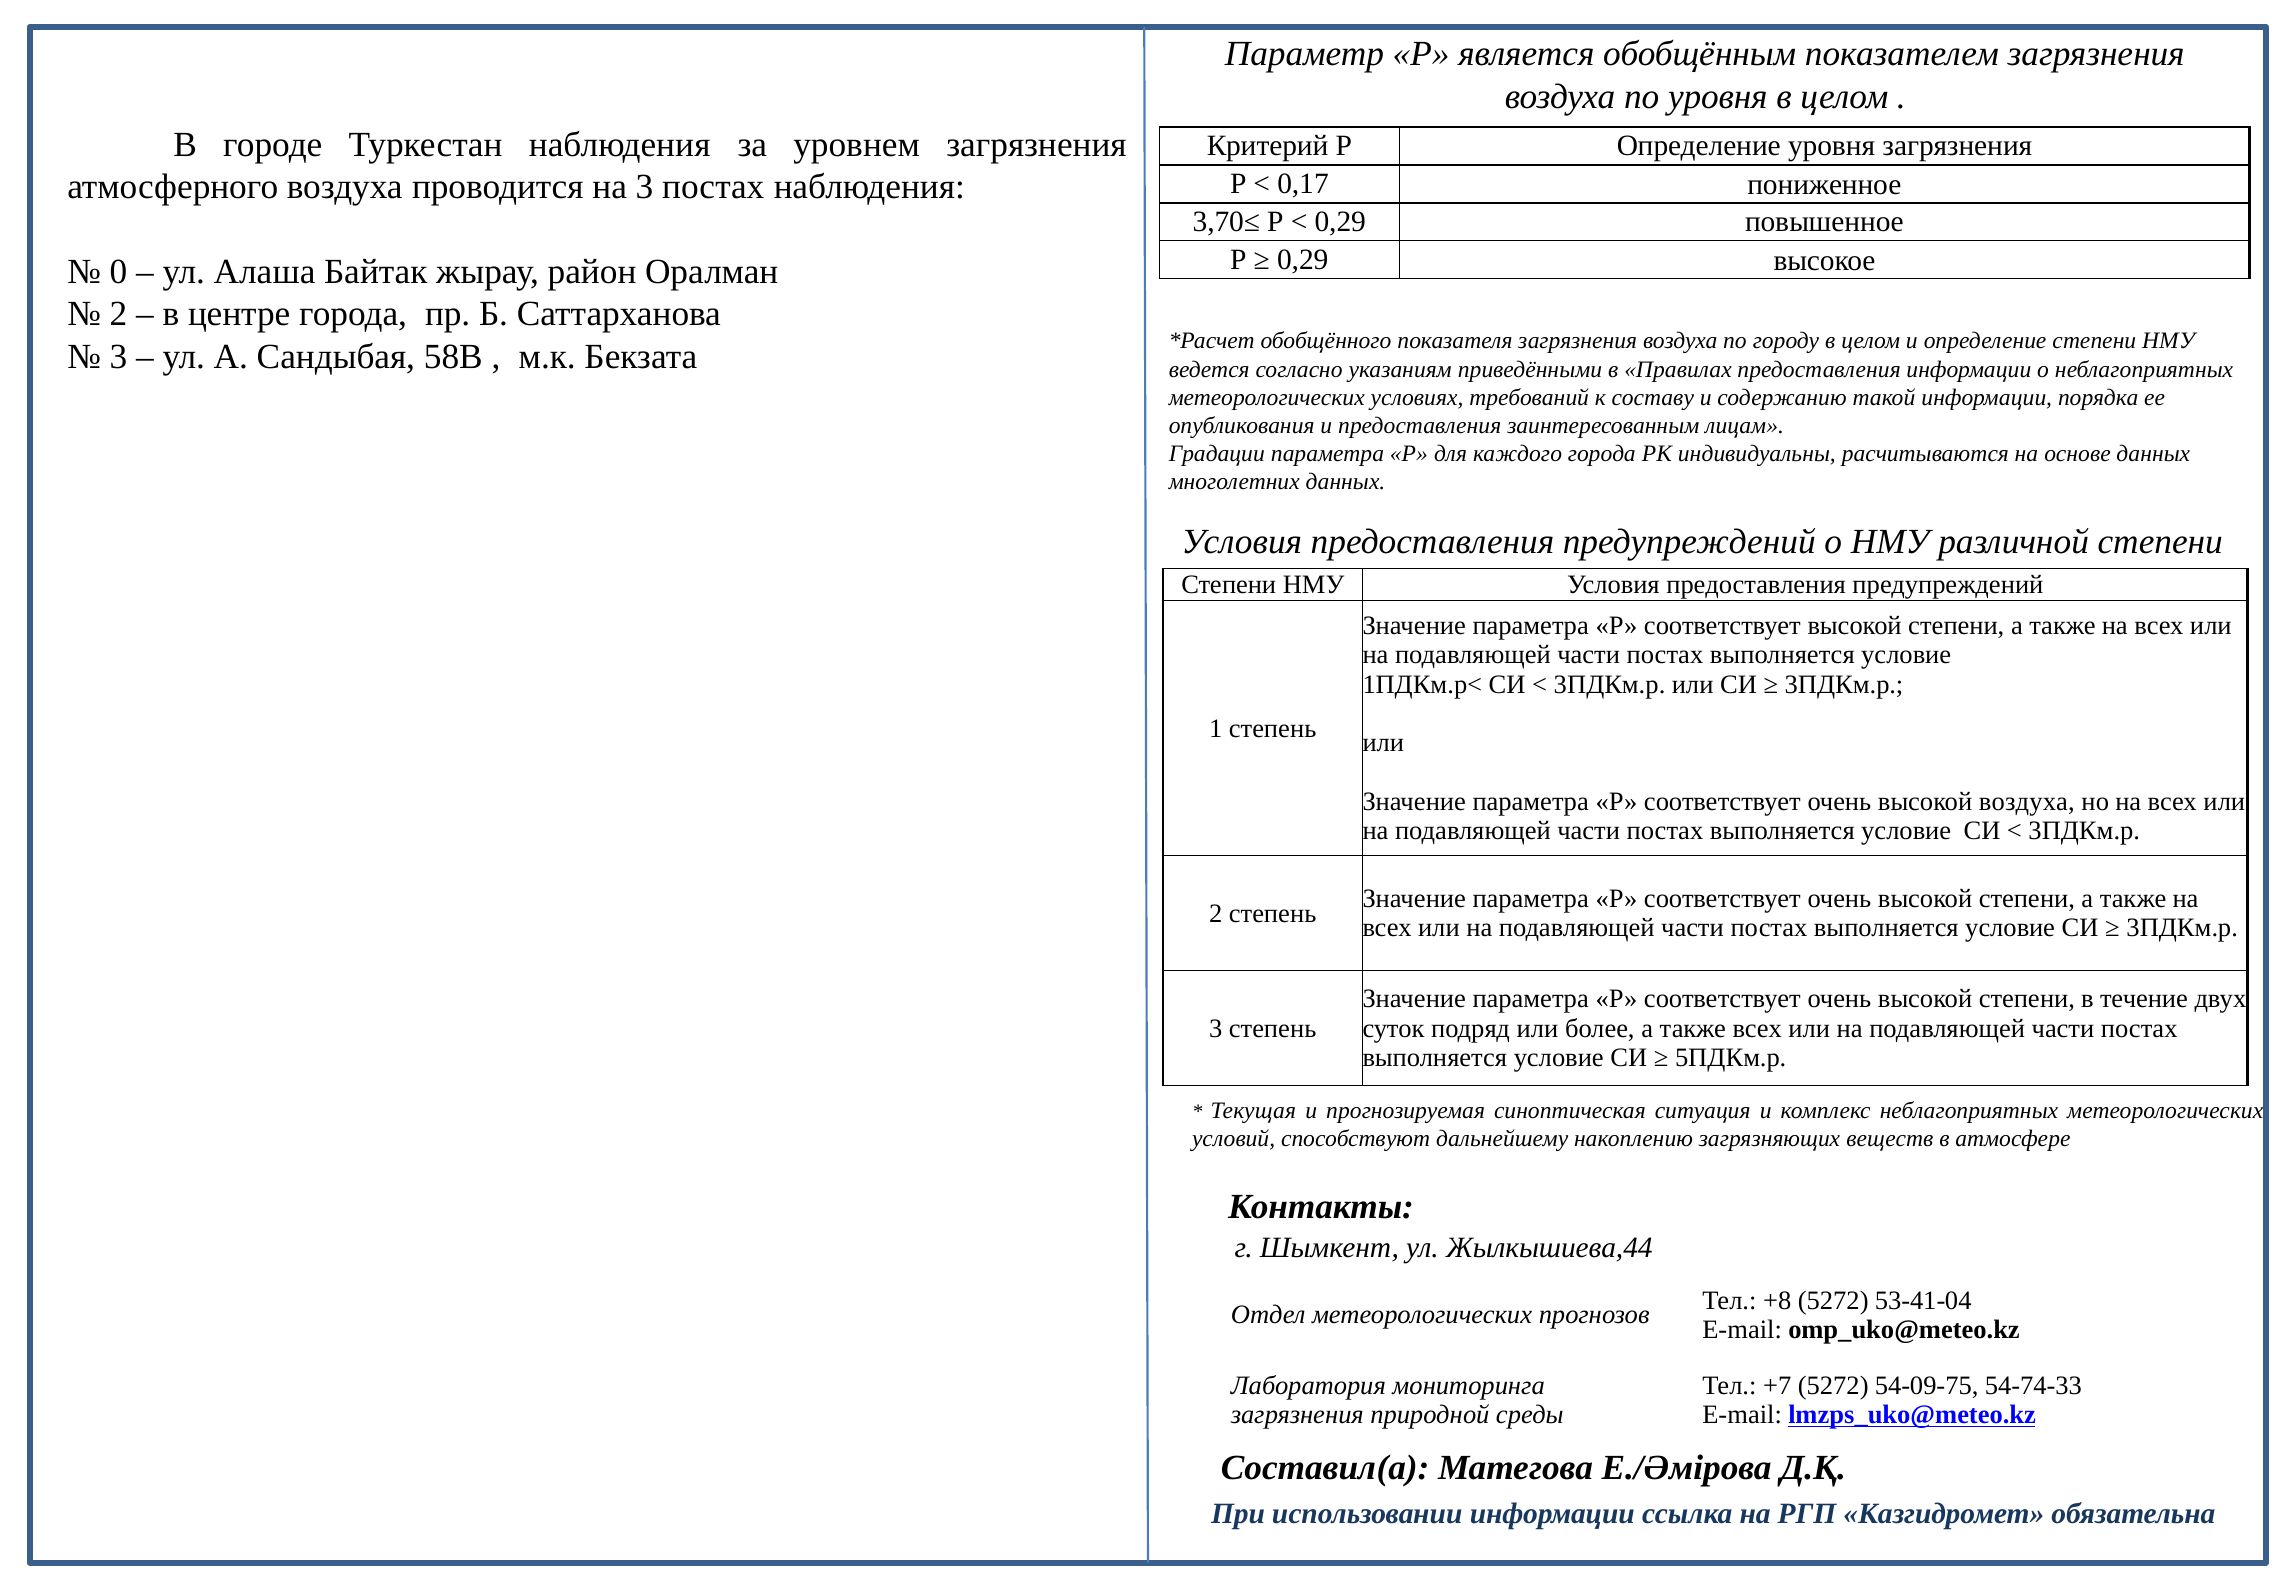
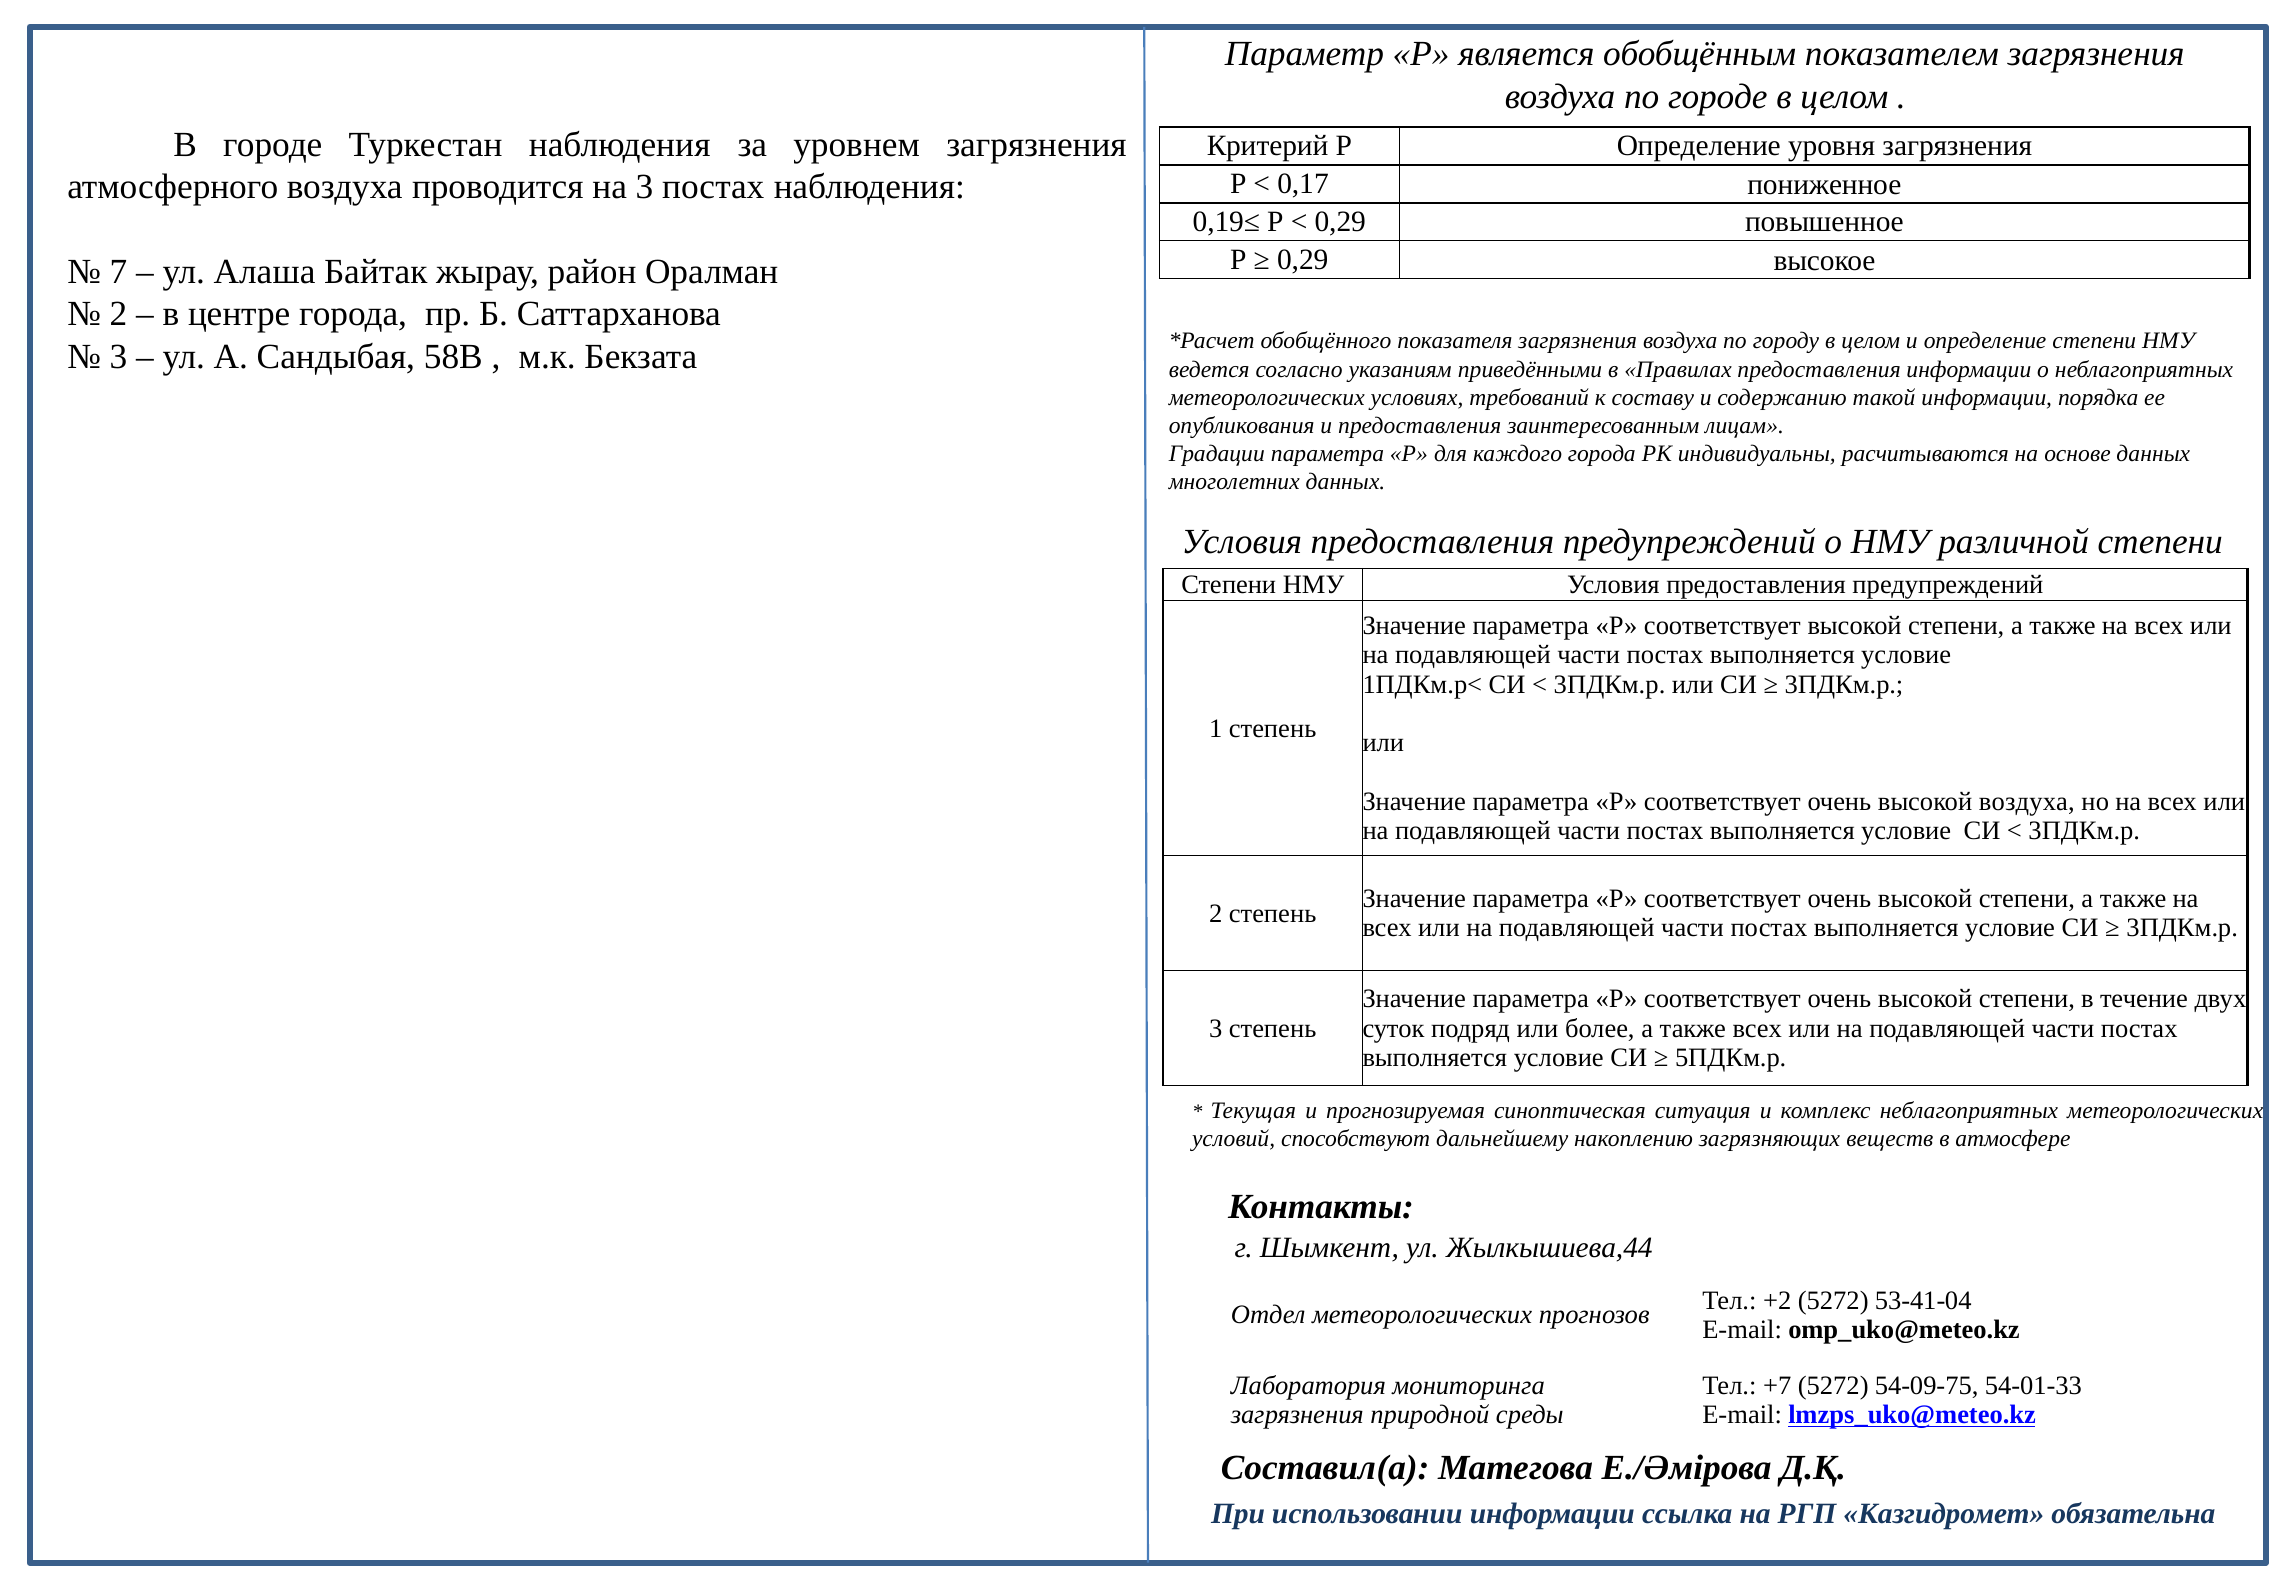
по уровня: уровня -> городе (1718, 96)
3,70≤: 3,70≤ -> 0,19≤ (1226, 221)
0: 0 -> 7 (119, 272)
+8: +8 -> +2 (1777, 1300)
54-74-33: 54-74-33 -> 54-01-33 (2033, 1385)
